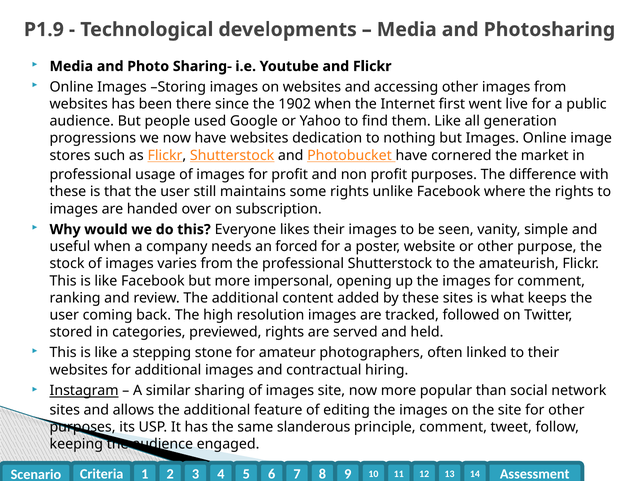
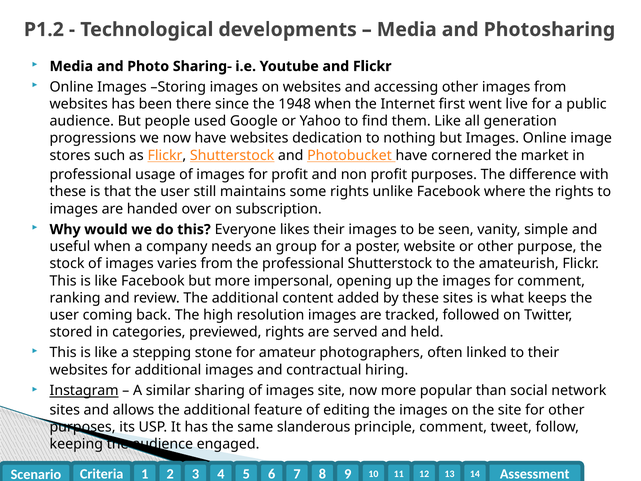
P1.9: P1.9 -> P1.2 (44, 30)
1902: 1902 -> 1948 (295, 104)
forced: forced -> group (296, 247)
